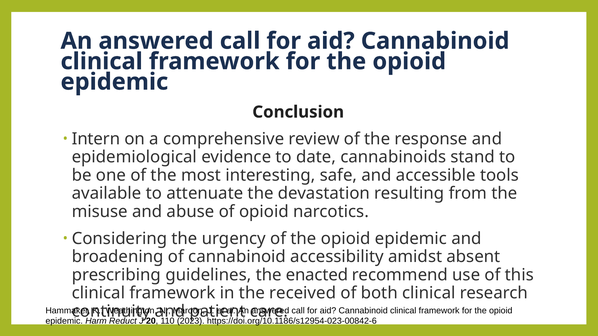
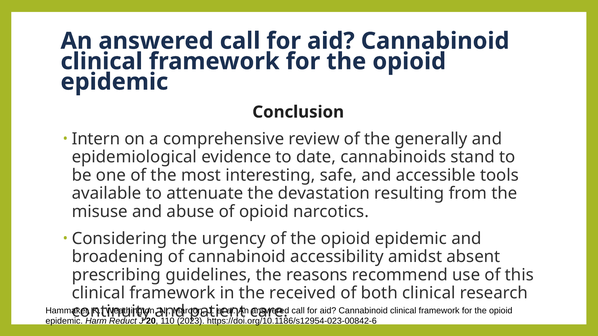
response: response -> generally (431, 139)
enacted: enacted -> reasons (317, 275)
